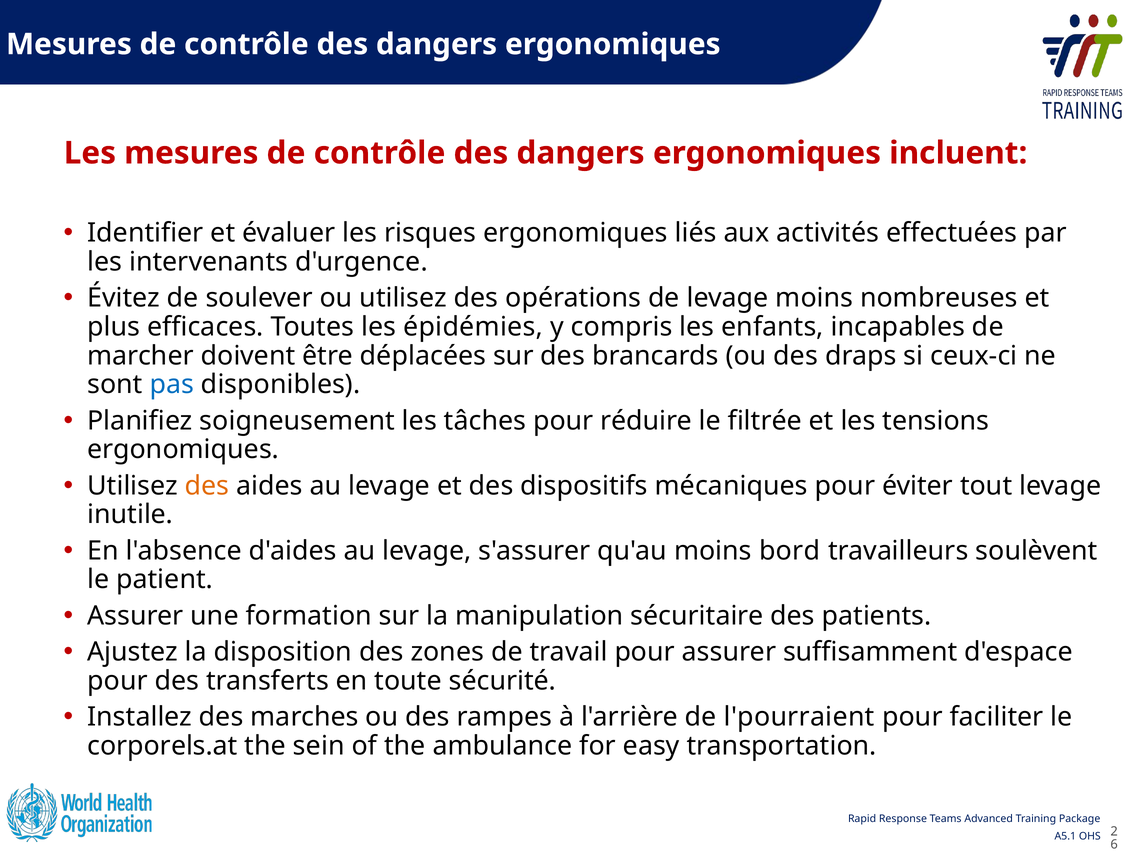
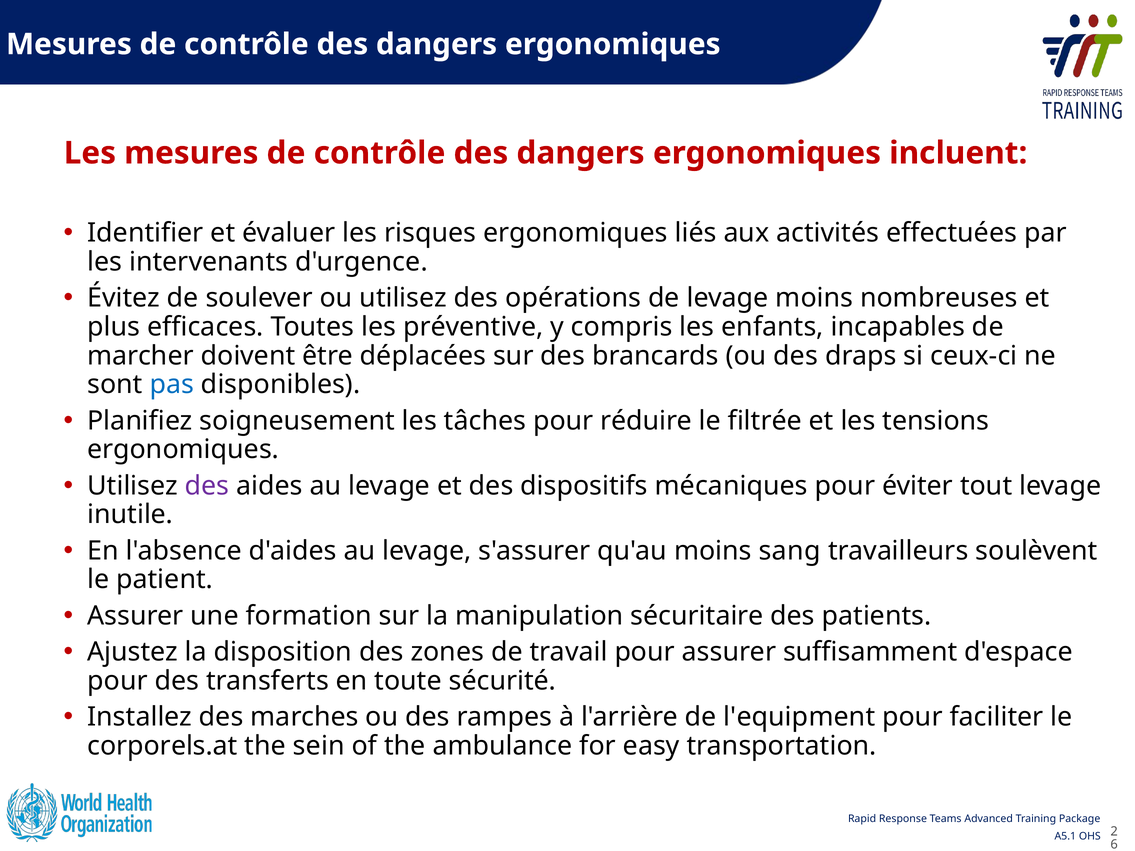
épidémies: épidémies -> préventive (473, 327)
des colour: orange -> purple (207, 486)
bord: bord -> sang (790, 551)
l'pourraient: l'pourraient -> l'equipment (799, 717)
